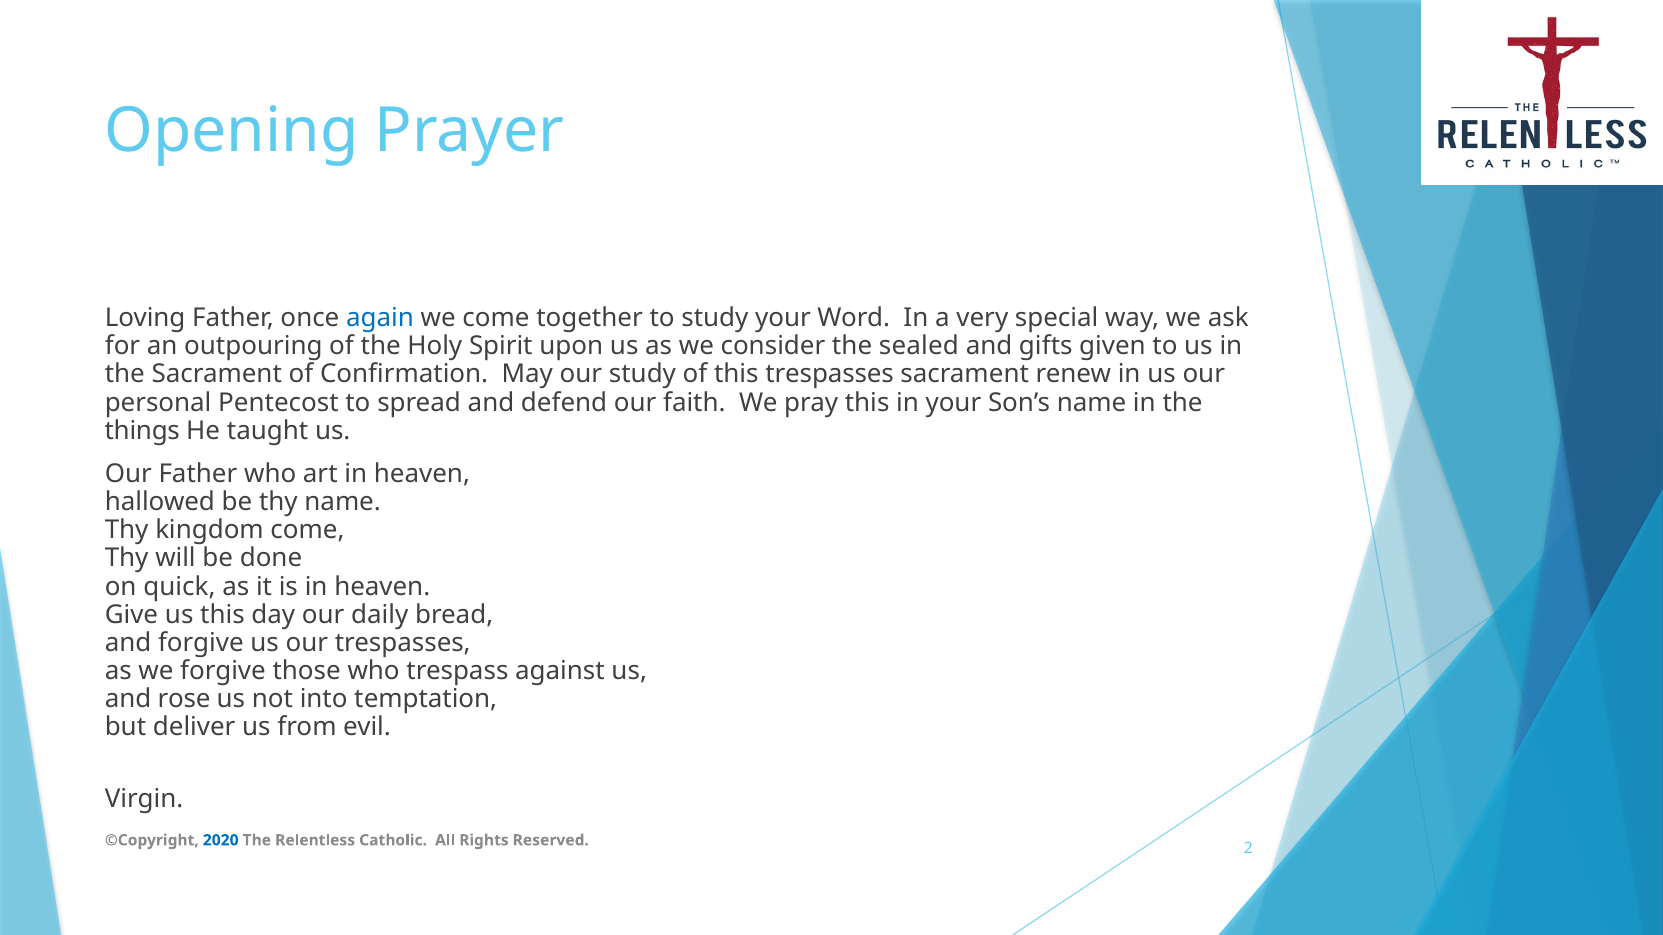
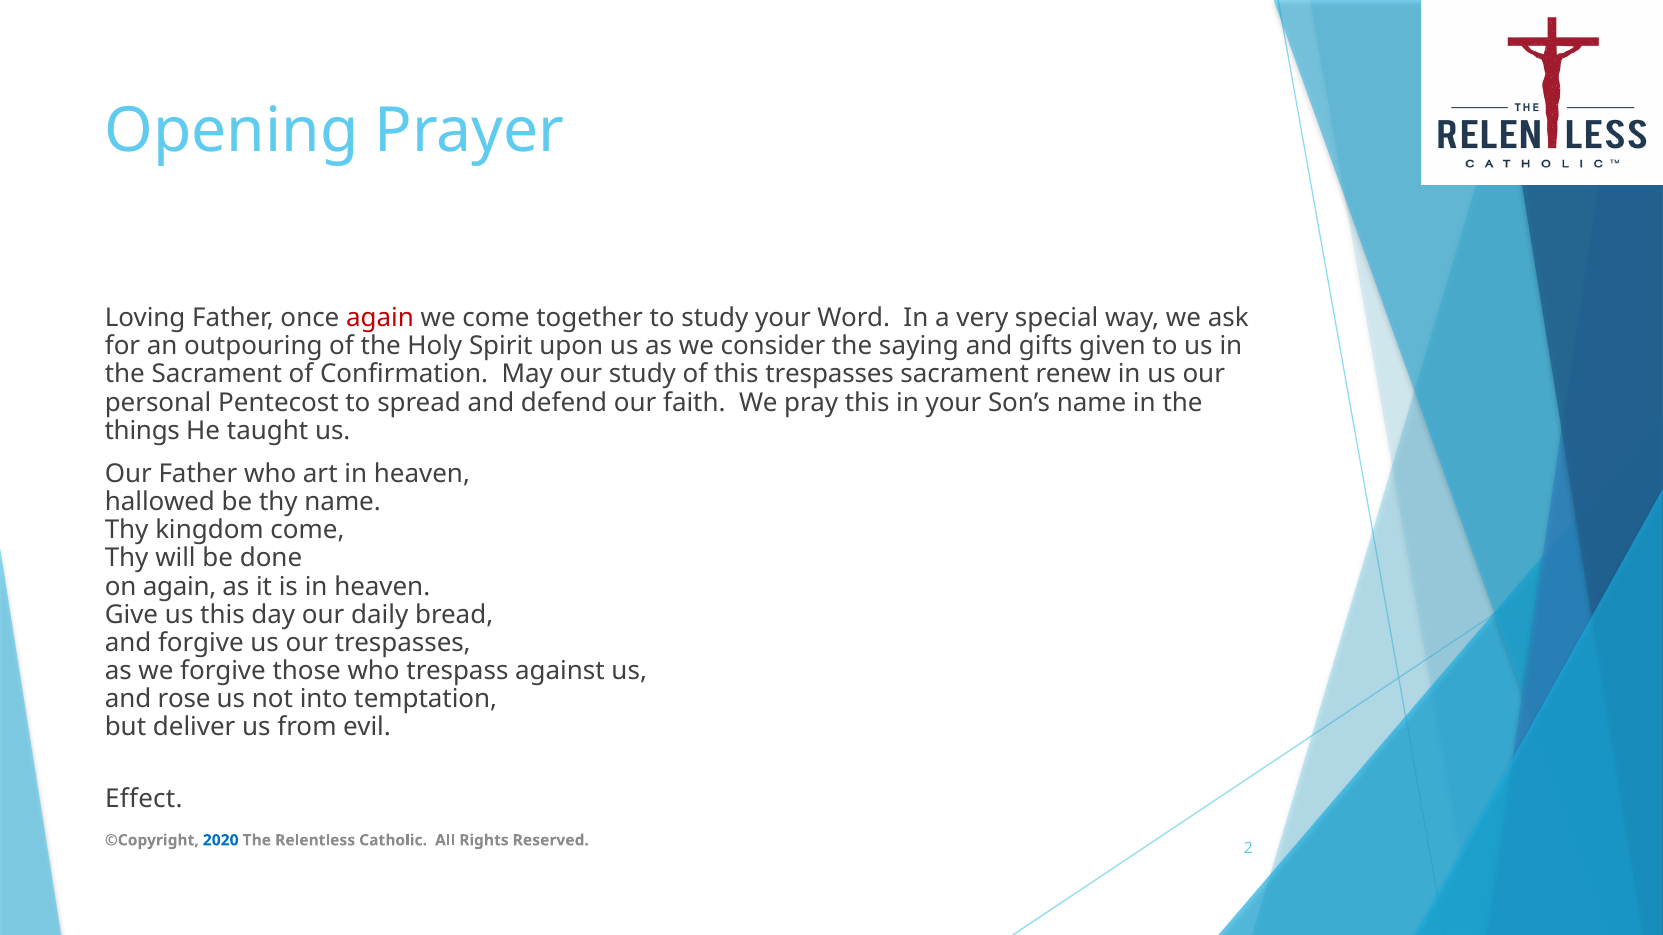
again colour: blue -> red (380, 318)
sealed: sealed -> saying (919, 346)
on quick: quick -> again (180, 587)
Virgin: Virgin -> Effect (144, 799)
